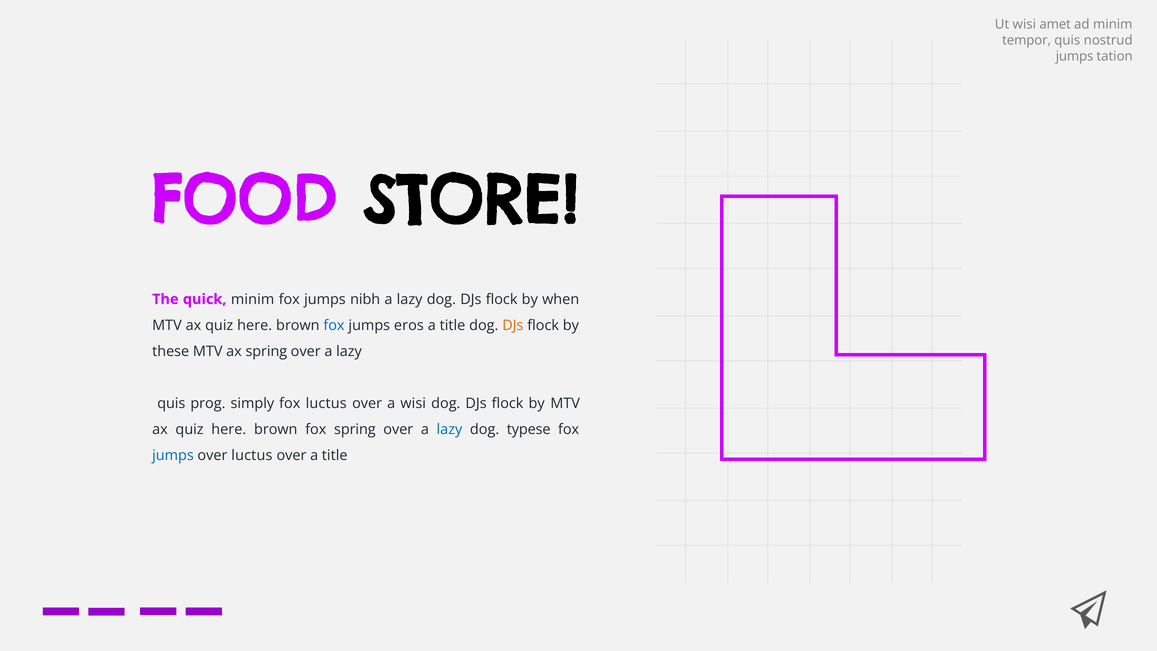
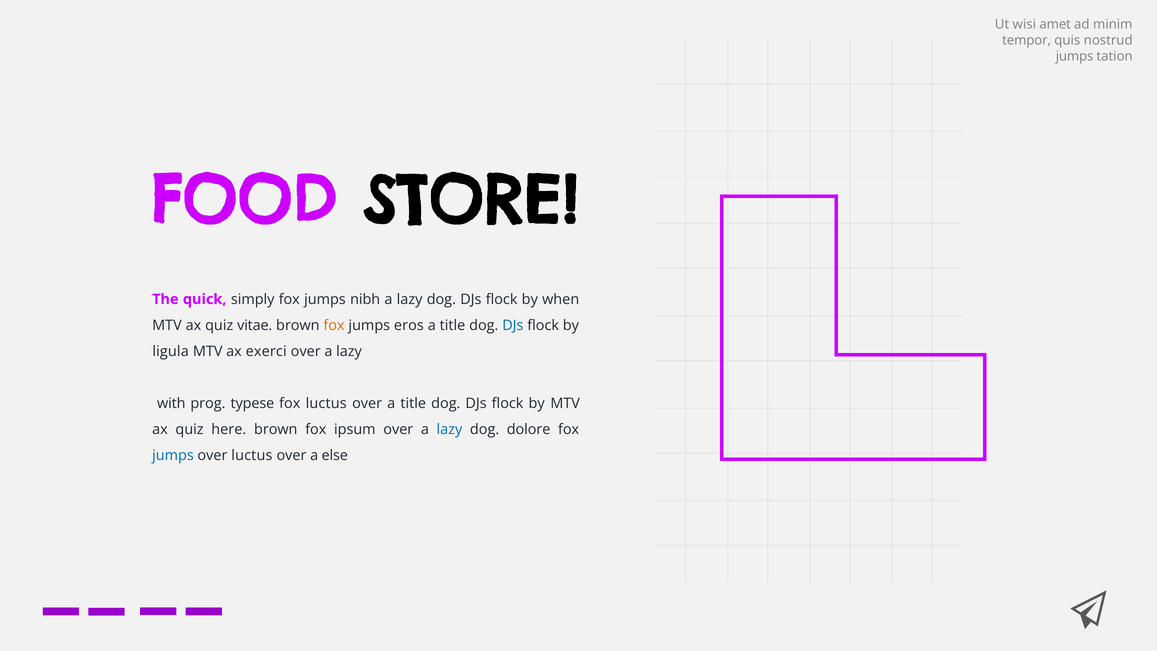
quick minim: minim -> simply (253, 299)
here: here -> vitae (255, 325)
fox colour: blue -> orange (334, 325)
DJs colour: orange -> blue (513, 325)
these: these -> ligula (171, 351)
ax spring: spring -> exerci (266, 351)
quis: quis -> with (171, 403)
simply: simply -> typese (252, 403)
over a wisi: wisi -> title (413, 403)
fox spring: spring -> ipsum (355, 429)
typese: typese -> dolore (529, 429)
over a title: title -> else (335, 455)
